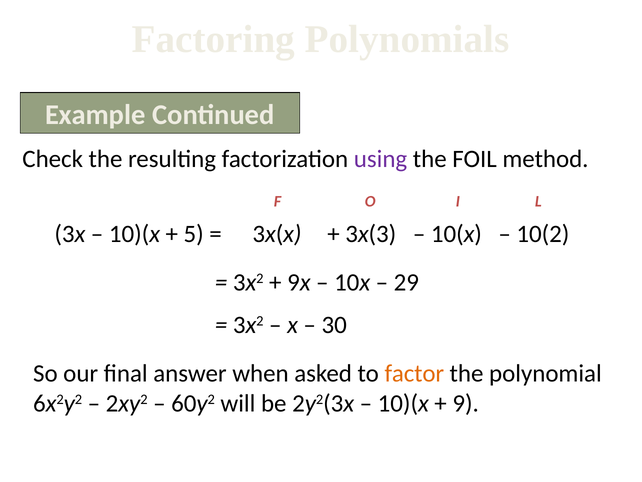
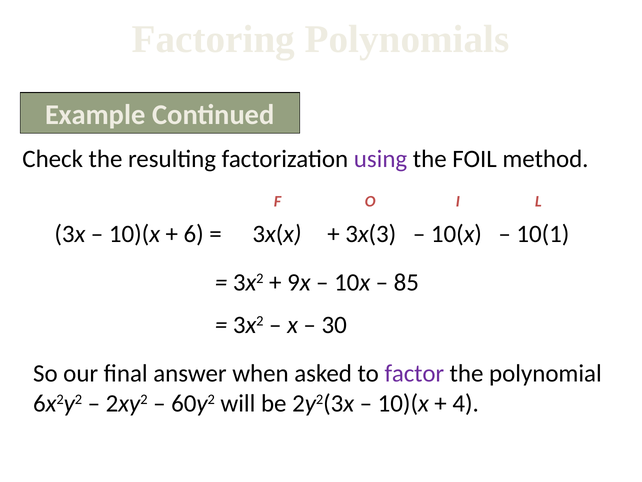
5: 5 -> 6 (194, 234)
10(2: 10(2 -> 10(1 (543, 234)
29: 29 -> 85 (406, 282)
factor colour: orange -> purple (414, 373)
9: 9 -> 4 (466, 403)
